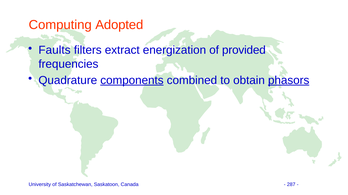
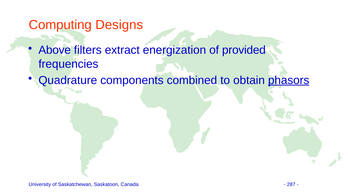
Adopted: Adopted -> Designs (119, 25)
Faults: Faults -> Above (55, 50)
components underline: present -> none (132, 81)
